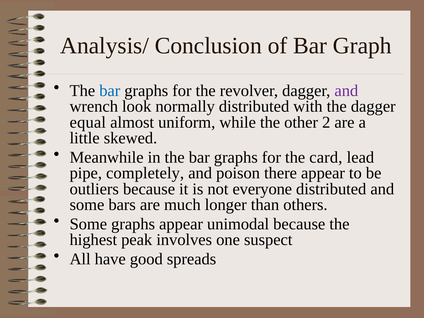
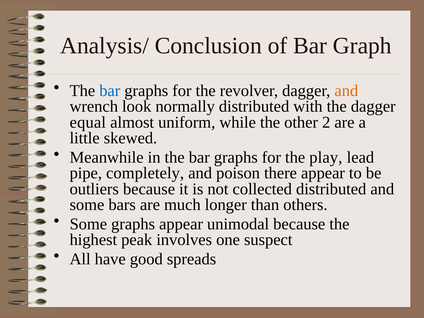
and colour: purple -> orange (346, 91)
card: card -> play (326, 157)
everyone: everyone -> collected (262, 189)
